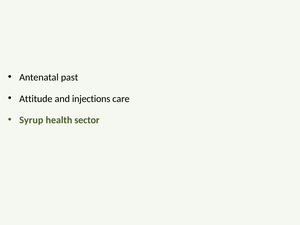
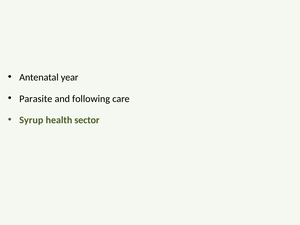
past: past -> year (70, 77)
Attitude: Attitude -> Parasite (36, 99)
injections: injections -> following (91, 99)
